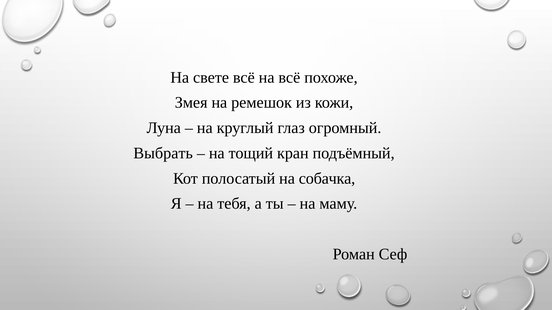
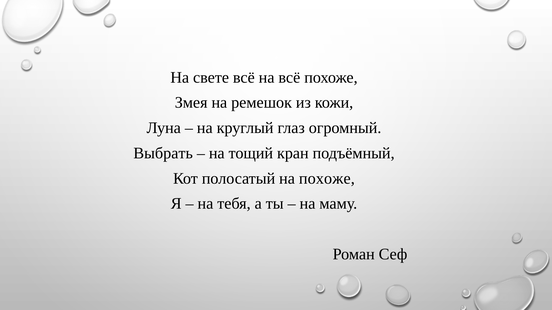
на собачка: собачка -> похоже (327, 179)
